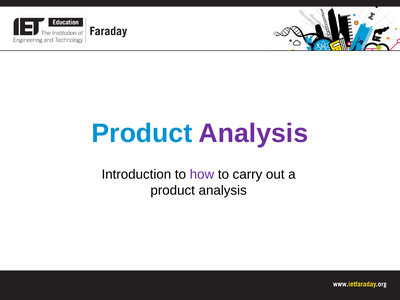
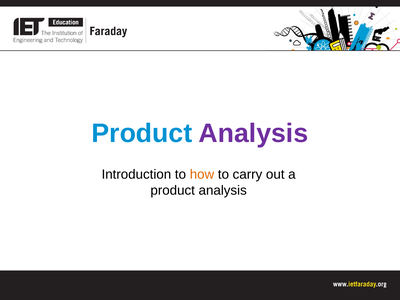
how colour: purple -> orange (202, 174)
